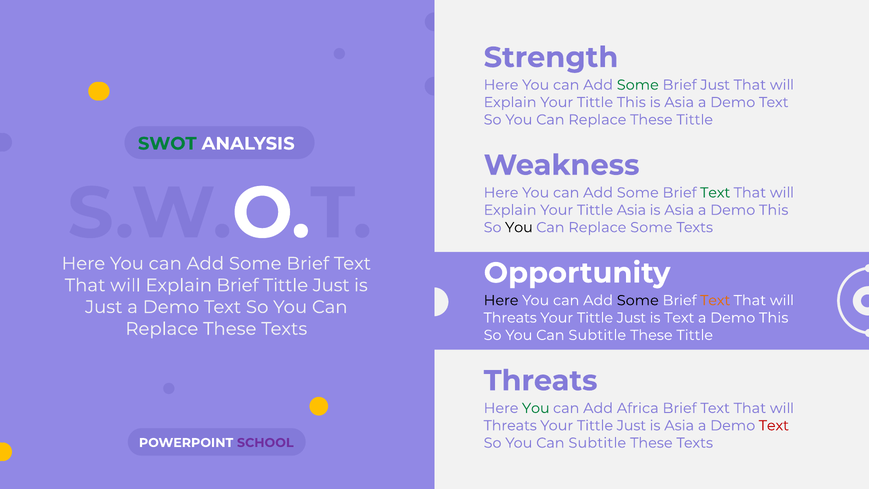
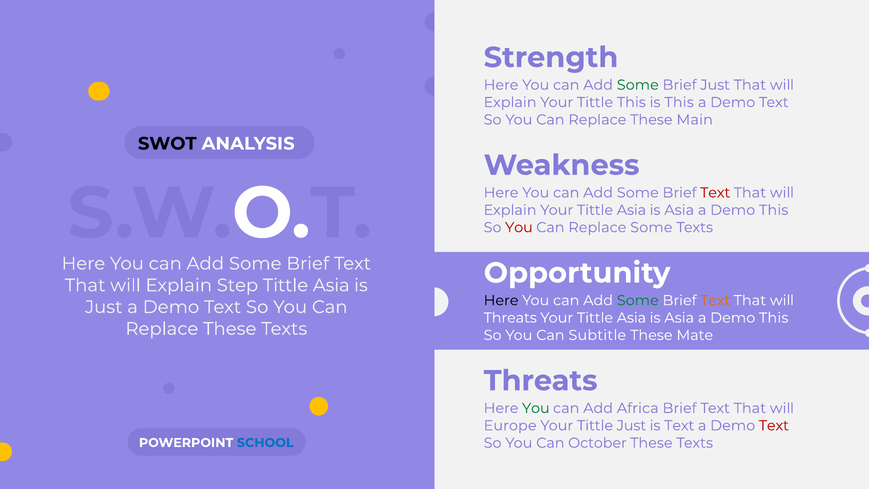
This is Asia: Asia -> This (679, 102)
Replace These Tittle: Tittle -> Main (695, 120)
SWOT colour: green -> black (167, 144)
Text colour: green -> red (715, 193)
You colour: black -> red (519, 227)
Explain Brief: Brief -> Step (237, 285)
Just: Just -> Asia (331, 285)
Some colour: black -> green (638, 300)
Just: Just -> Asia (631, 318)
Text: Text -> Asia (679, 318)
Tittle: Tittle -> Mate (695, 335)
Threats: Threats -> Europe (510, 425)
Asia: Asia -> Text (679, 425)
Subtitle: Subtitle -> October (597, 443)
SCHOOL colour: purple -> blue (265, 443)
